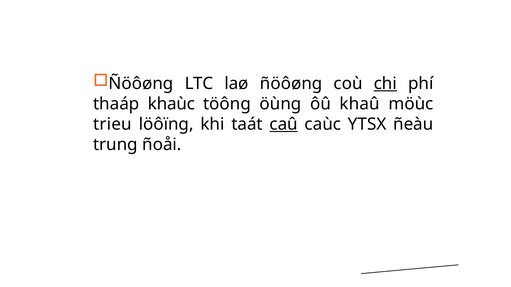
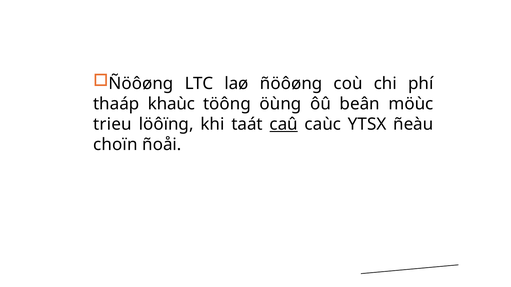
chi underline: present -> none (385, 84)
khaû: khaû -> beân (360, 104)
trung: trung -> choïn (115, 145)
